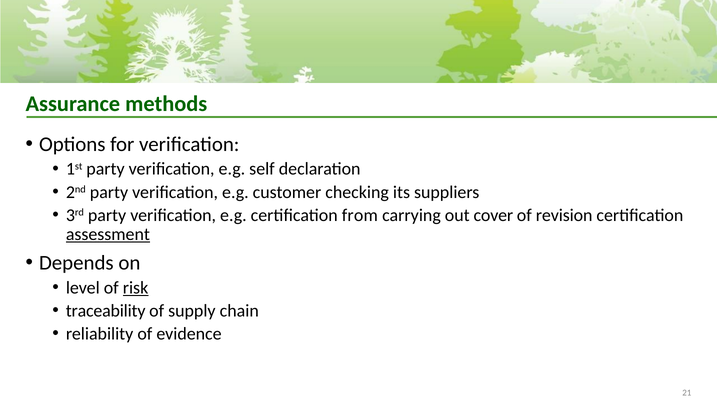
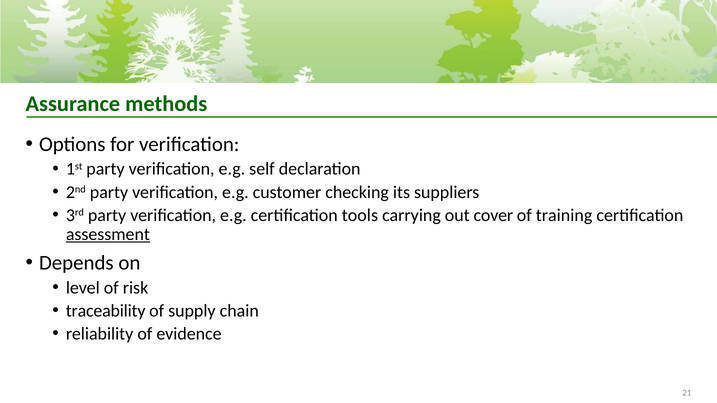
from: from -> tools (360, 215)
revision: revision -> training (564, 215)
risk underline: present -> none (136, 288)
